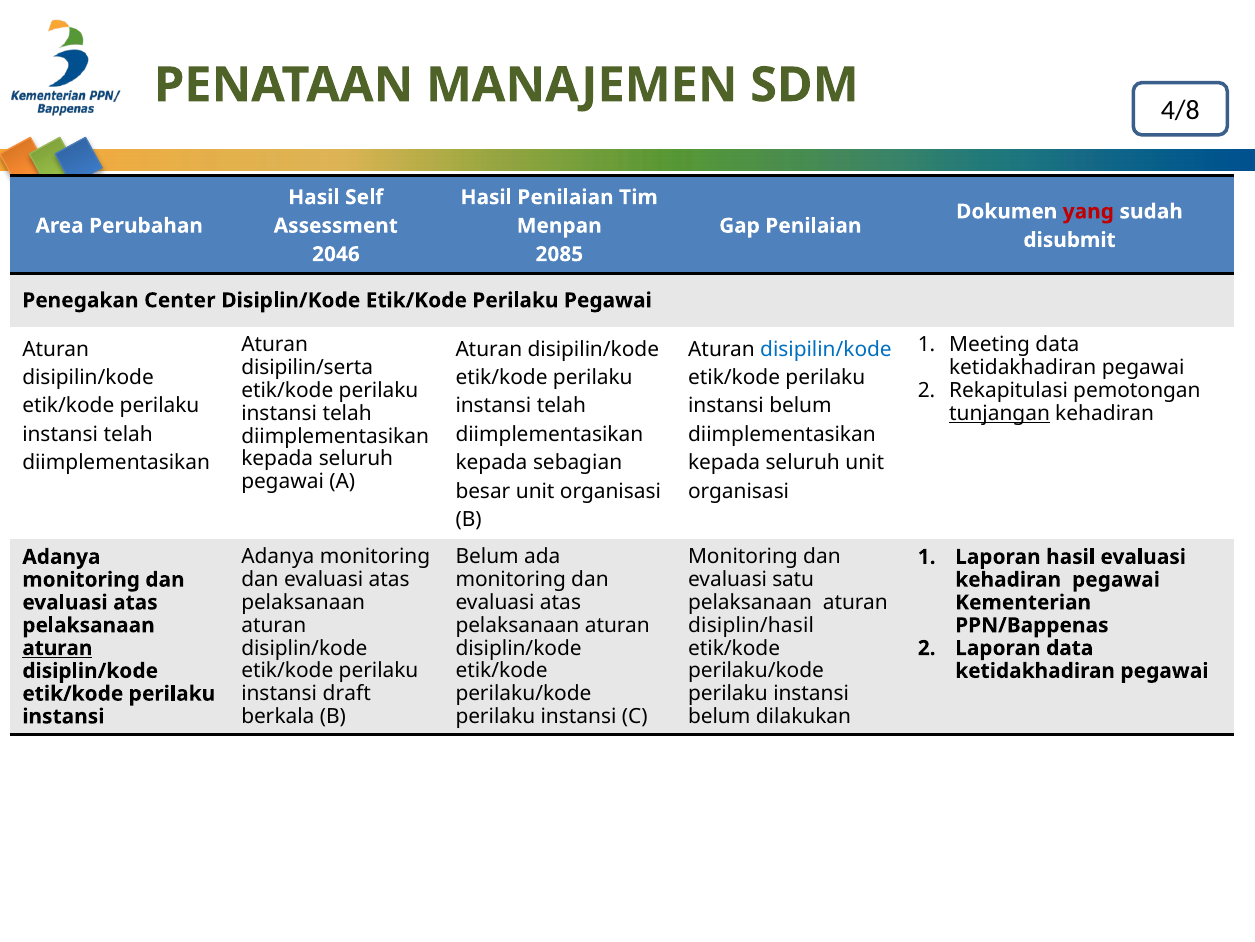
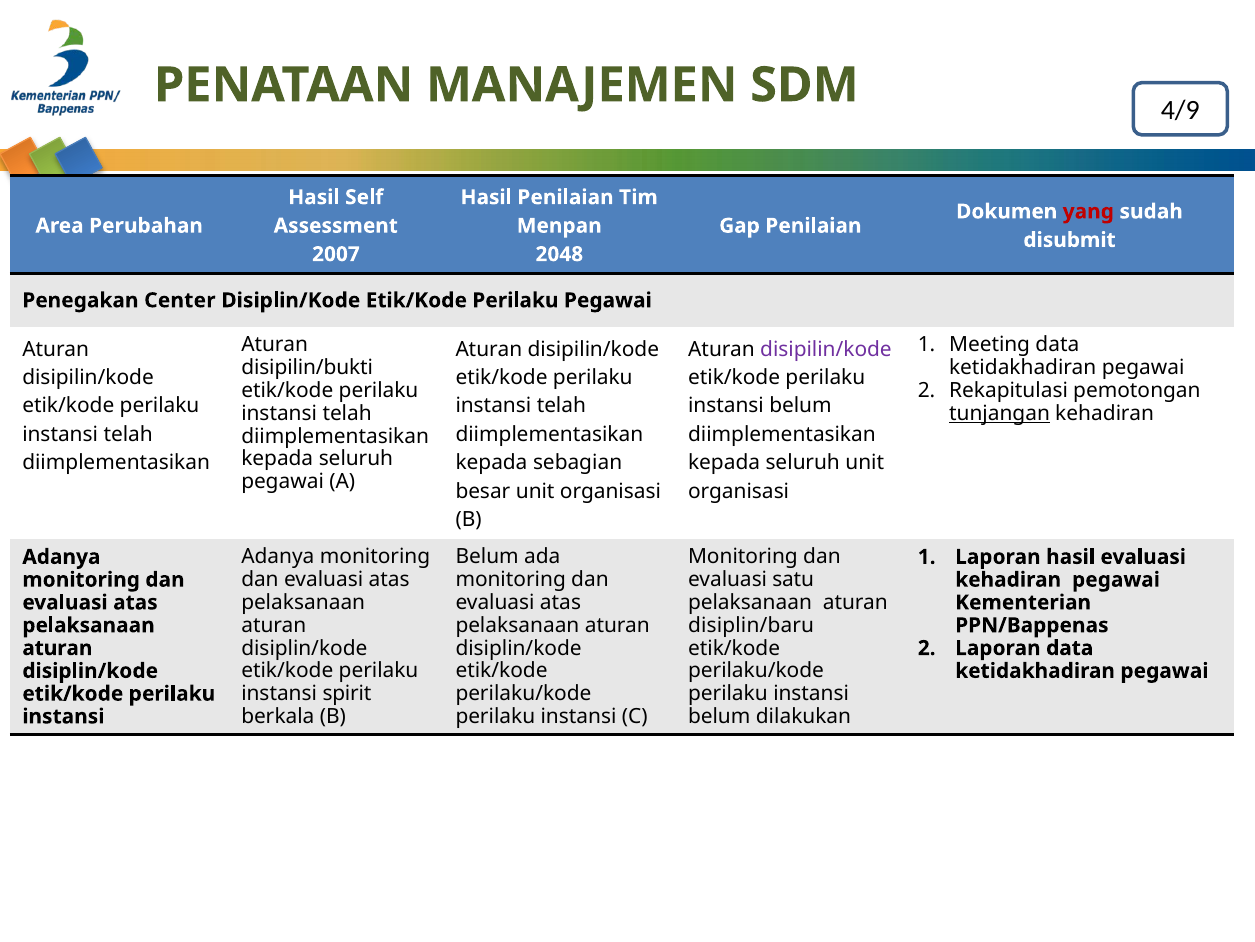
4/8: 4/8 -> 4/9 (1180, 111)
2046: 2046 -> 2007 (336, 254)
2085: 2085 -> 2048 (559, 254)
disipilin/kode colour: blue -> purple (826, 349)
disipilin/serta: disipilin/serta -> disipilin/bukti (307, 367)
disiplin/hasil: disiplin/hasil -> disiplin/baru (751, 625)
aturan underline: present -> none (57, 648)
draft: draft -> spirit (347, 693)
